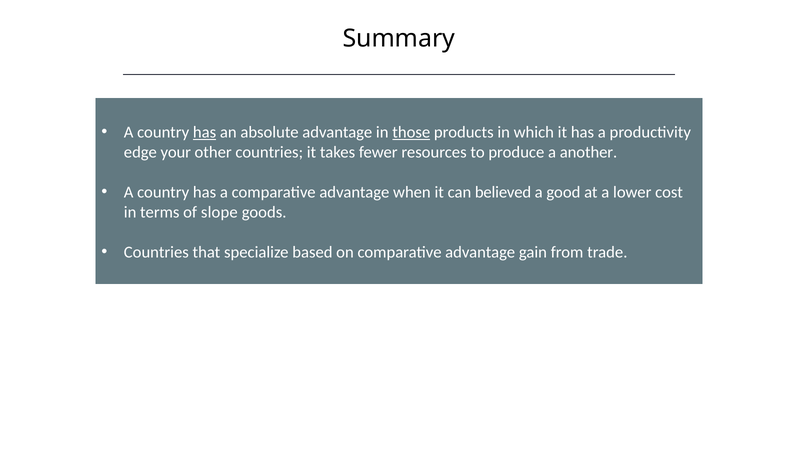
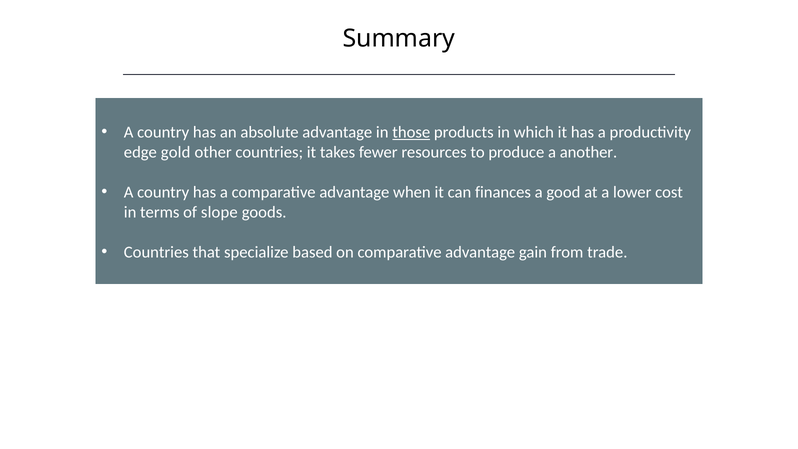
has underline: present -> none (205, 132)
your: your -> gold (176, 152)
believed: believed -> finances (503, 192)
